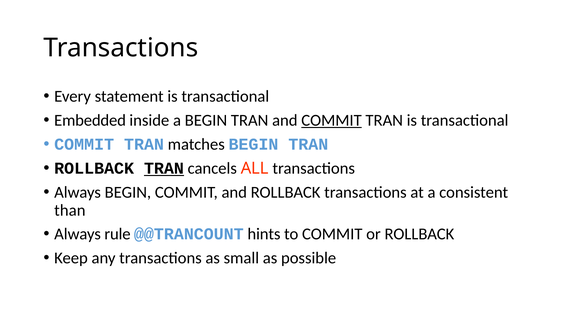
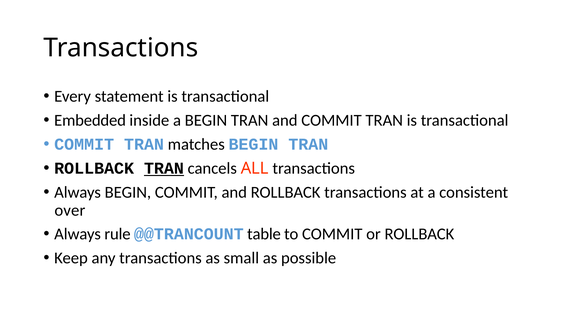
COMMIT underline: present -> none (332, 120)
than: than -> over (70, 210)
hints: hints -> table (264, 234)
